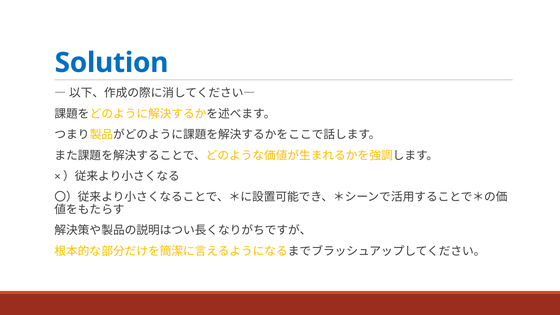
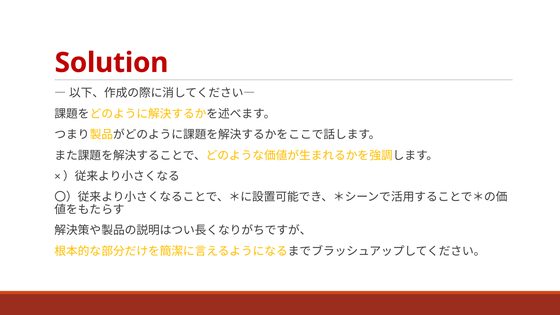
Solution colour: blue -> red (112, 63)
